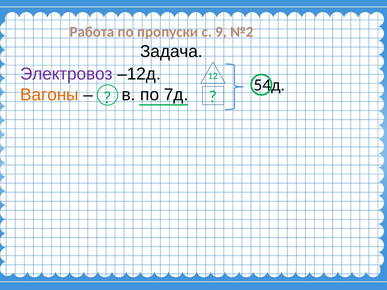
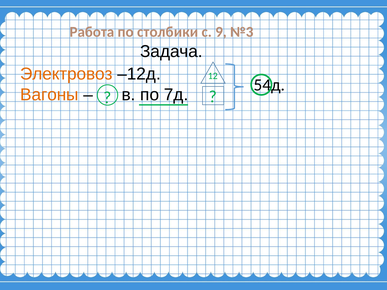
пропуски: пропуски -> столбики (168, 32)
№2: №2 -> №3 (242, 32)
Электровоз colour: purple -> orange (66, 74)
